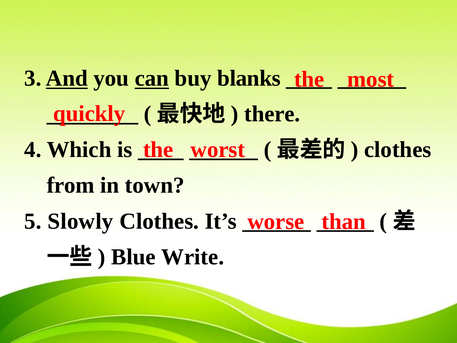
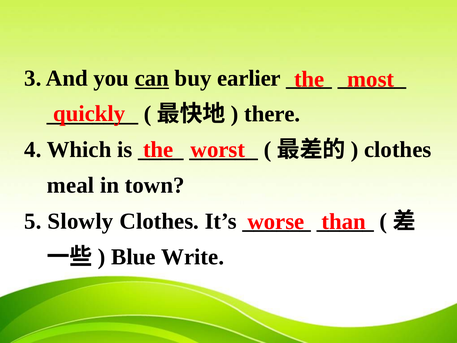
And underline: present -> none (67, 78)
blanks: blanks -> earlier (249, 78)
from: from -> meal (71, 185)
